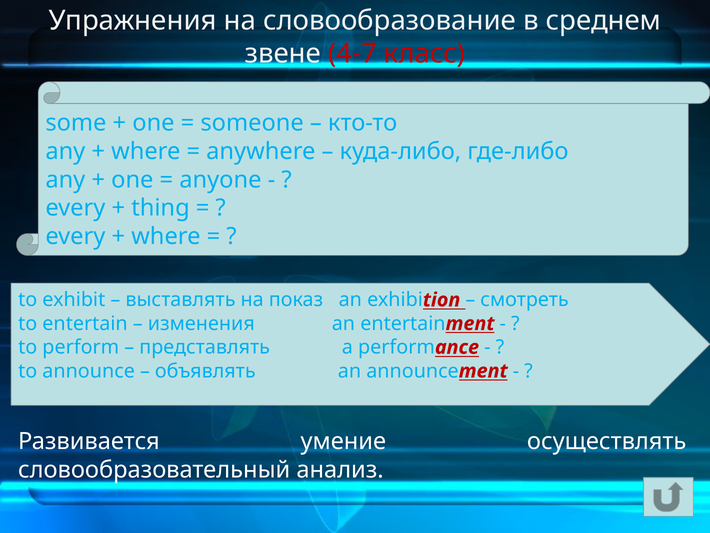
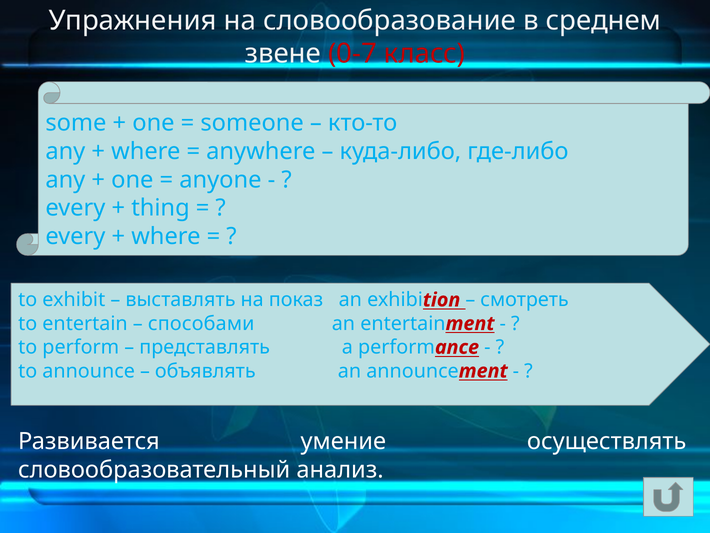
4-7: 4-7 -> 0-7 (352, 54)
изменения: изменения -> способами (201, 323)
